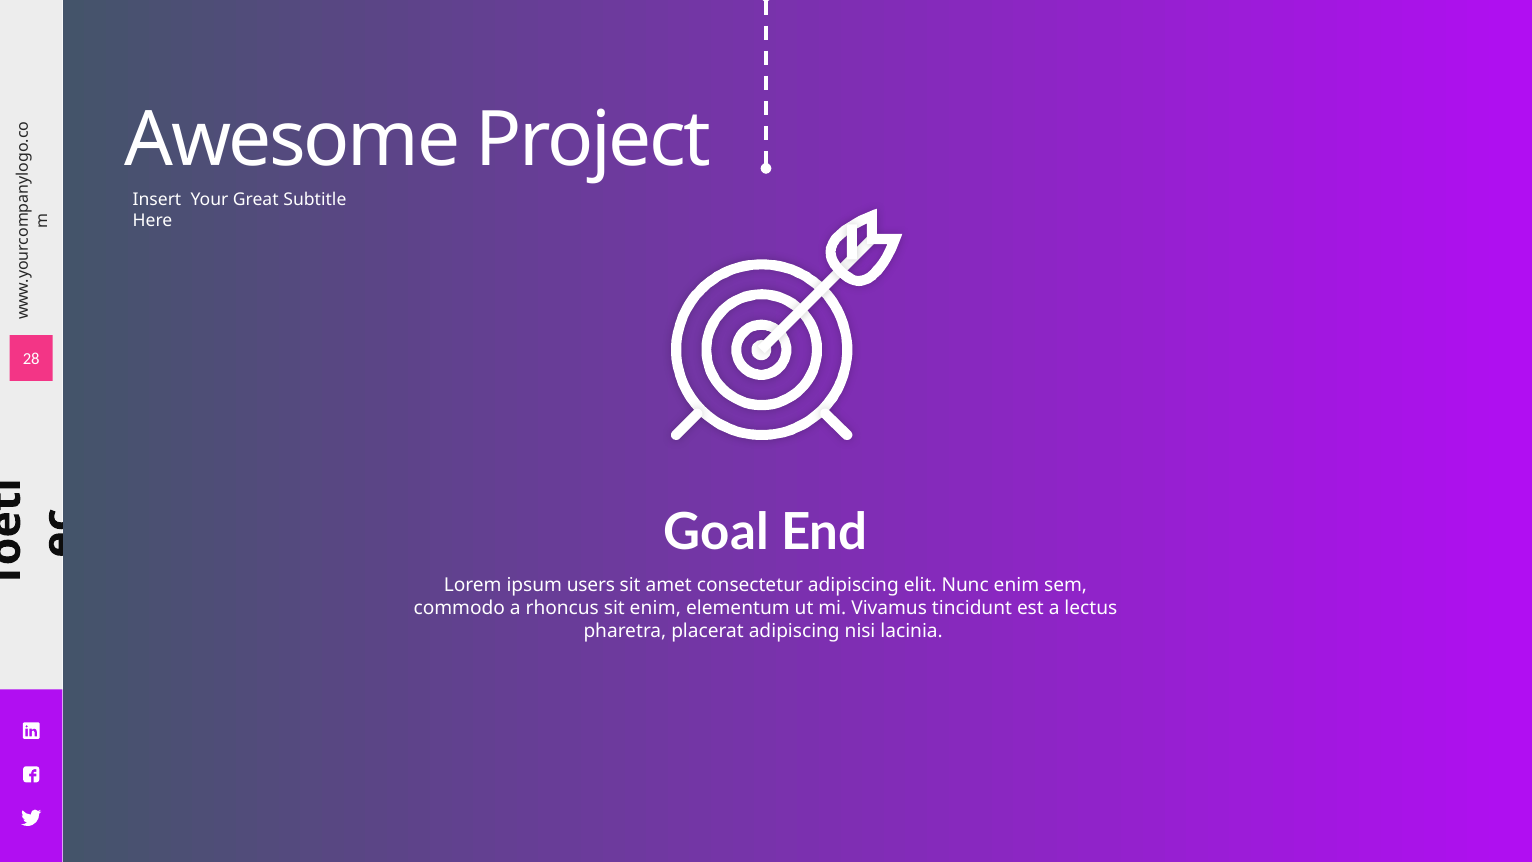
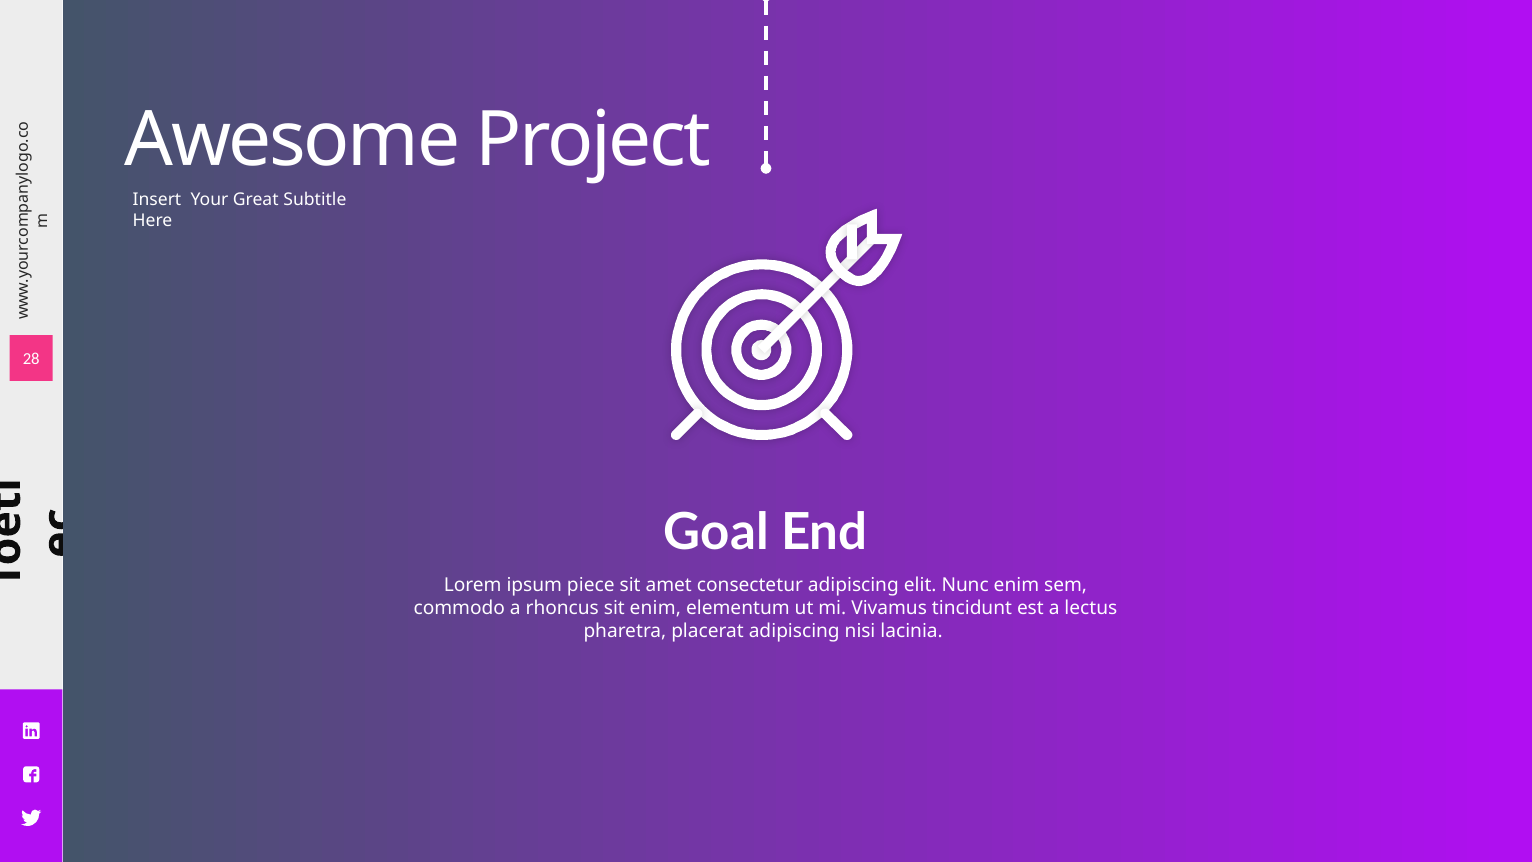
users: users -> piece (591, 585)
